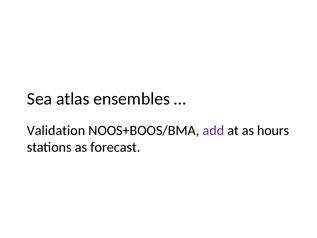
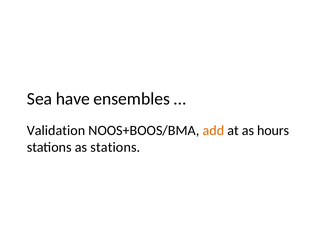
atlas: atlas -> have (73, 99)
add colour: purple -> orange (213, 130)
as forecast: forecast -> stations (115, 147)
